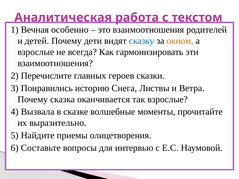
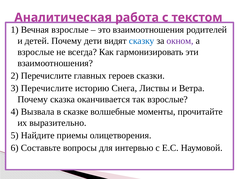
Вечная особенно: особенно -> взрослые (70, 30)
окном colour: orange -> purple (180, 41)
3 Понравились: Понравились -> Перечислите (47, 88)
